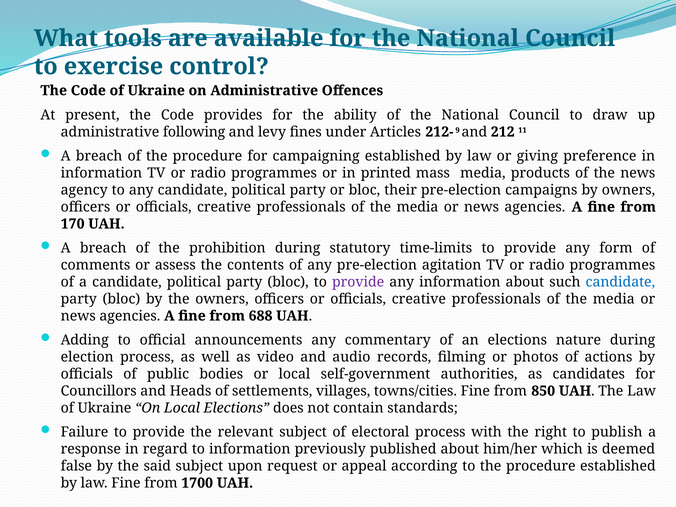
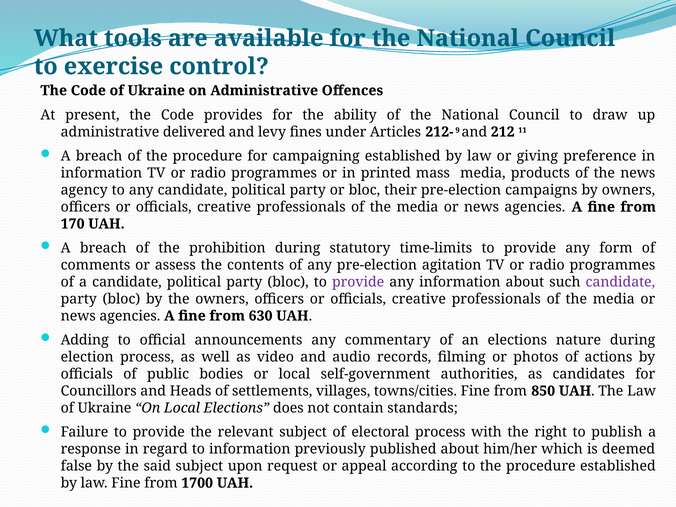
following: following -> delivered (194, 132)
candidate colour: blue -> purple (620, 282)
688: 688 -> 630 (261, 316)
